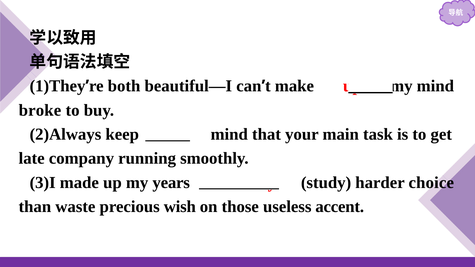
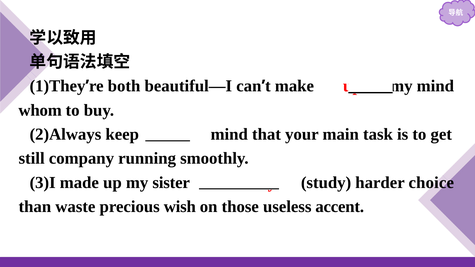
broke: broke -> whom (40, 110)
late: late -> still (32, 159)
years: years -> sister (171, 183)
